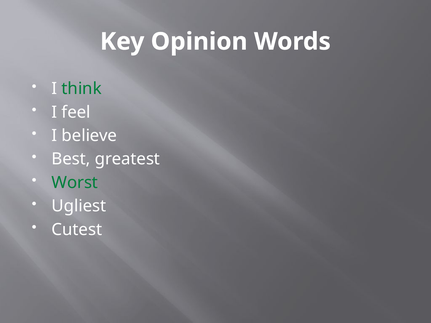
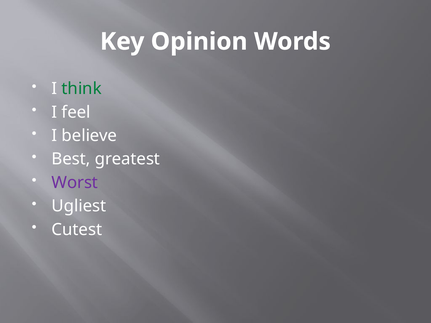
Worst colour: green -> purple (75, 183)
